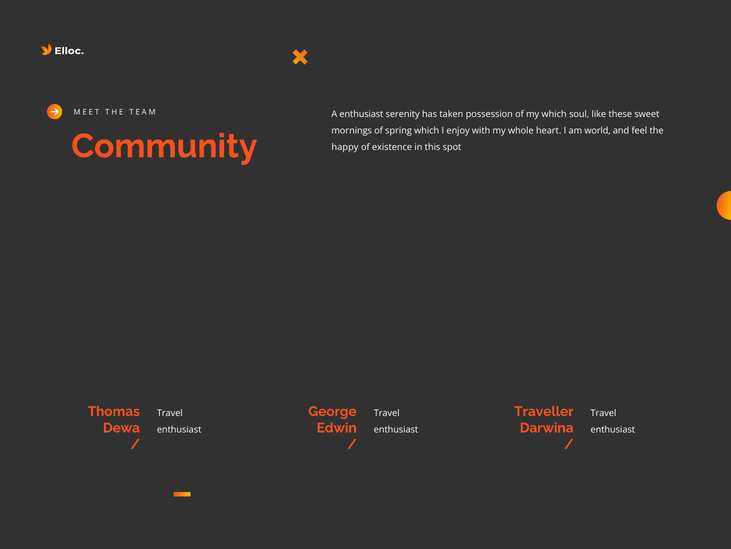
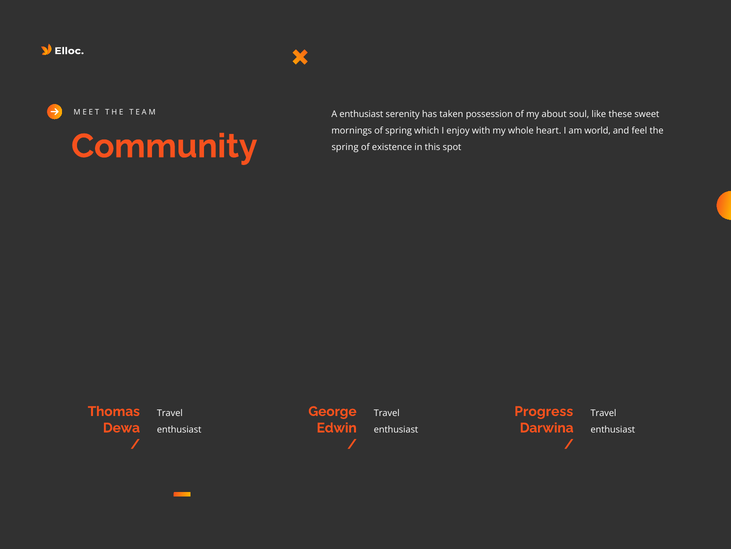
my which: which -> about (554, 114)
happy: happy -> spring (345, 147)
Traveller: Traveller -> Progress (544, 411)
